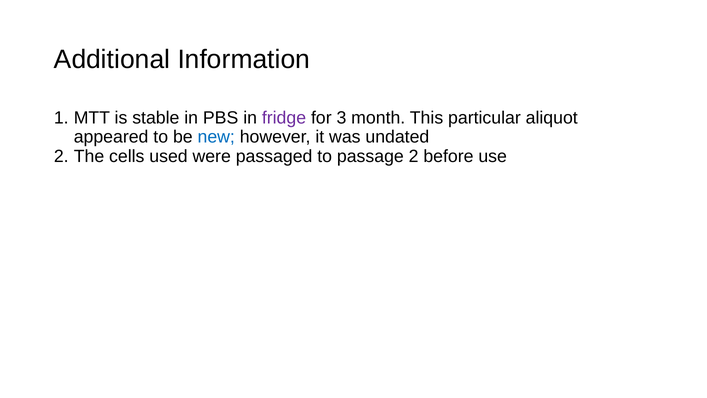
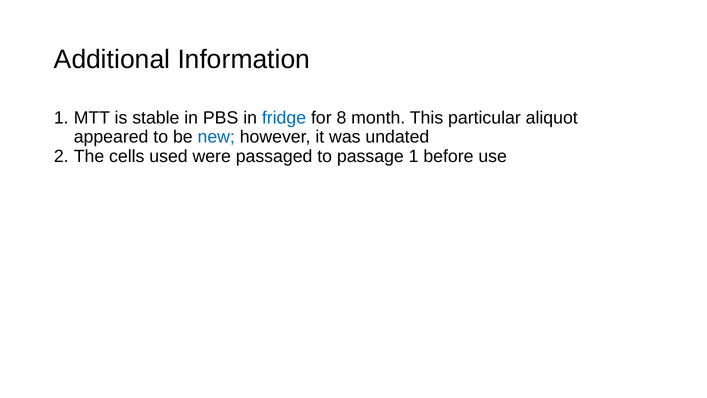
fridge colour: purple -> blue (284, 118)
3: 3 -> 8 (341, 118)
passage 2: 2 -> 1 (414, 156)
